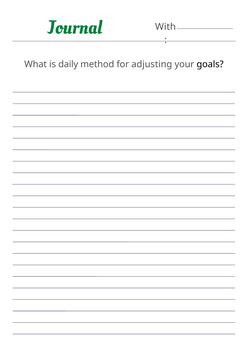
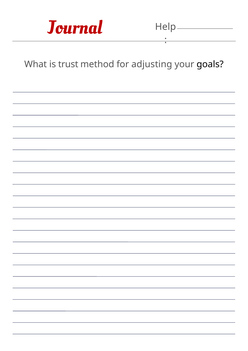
Journal colour: green -> red (75, 28)
With: With -> Help (166, 27)
daily: daily -> trust (68, 64)
